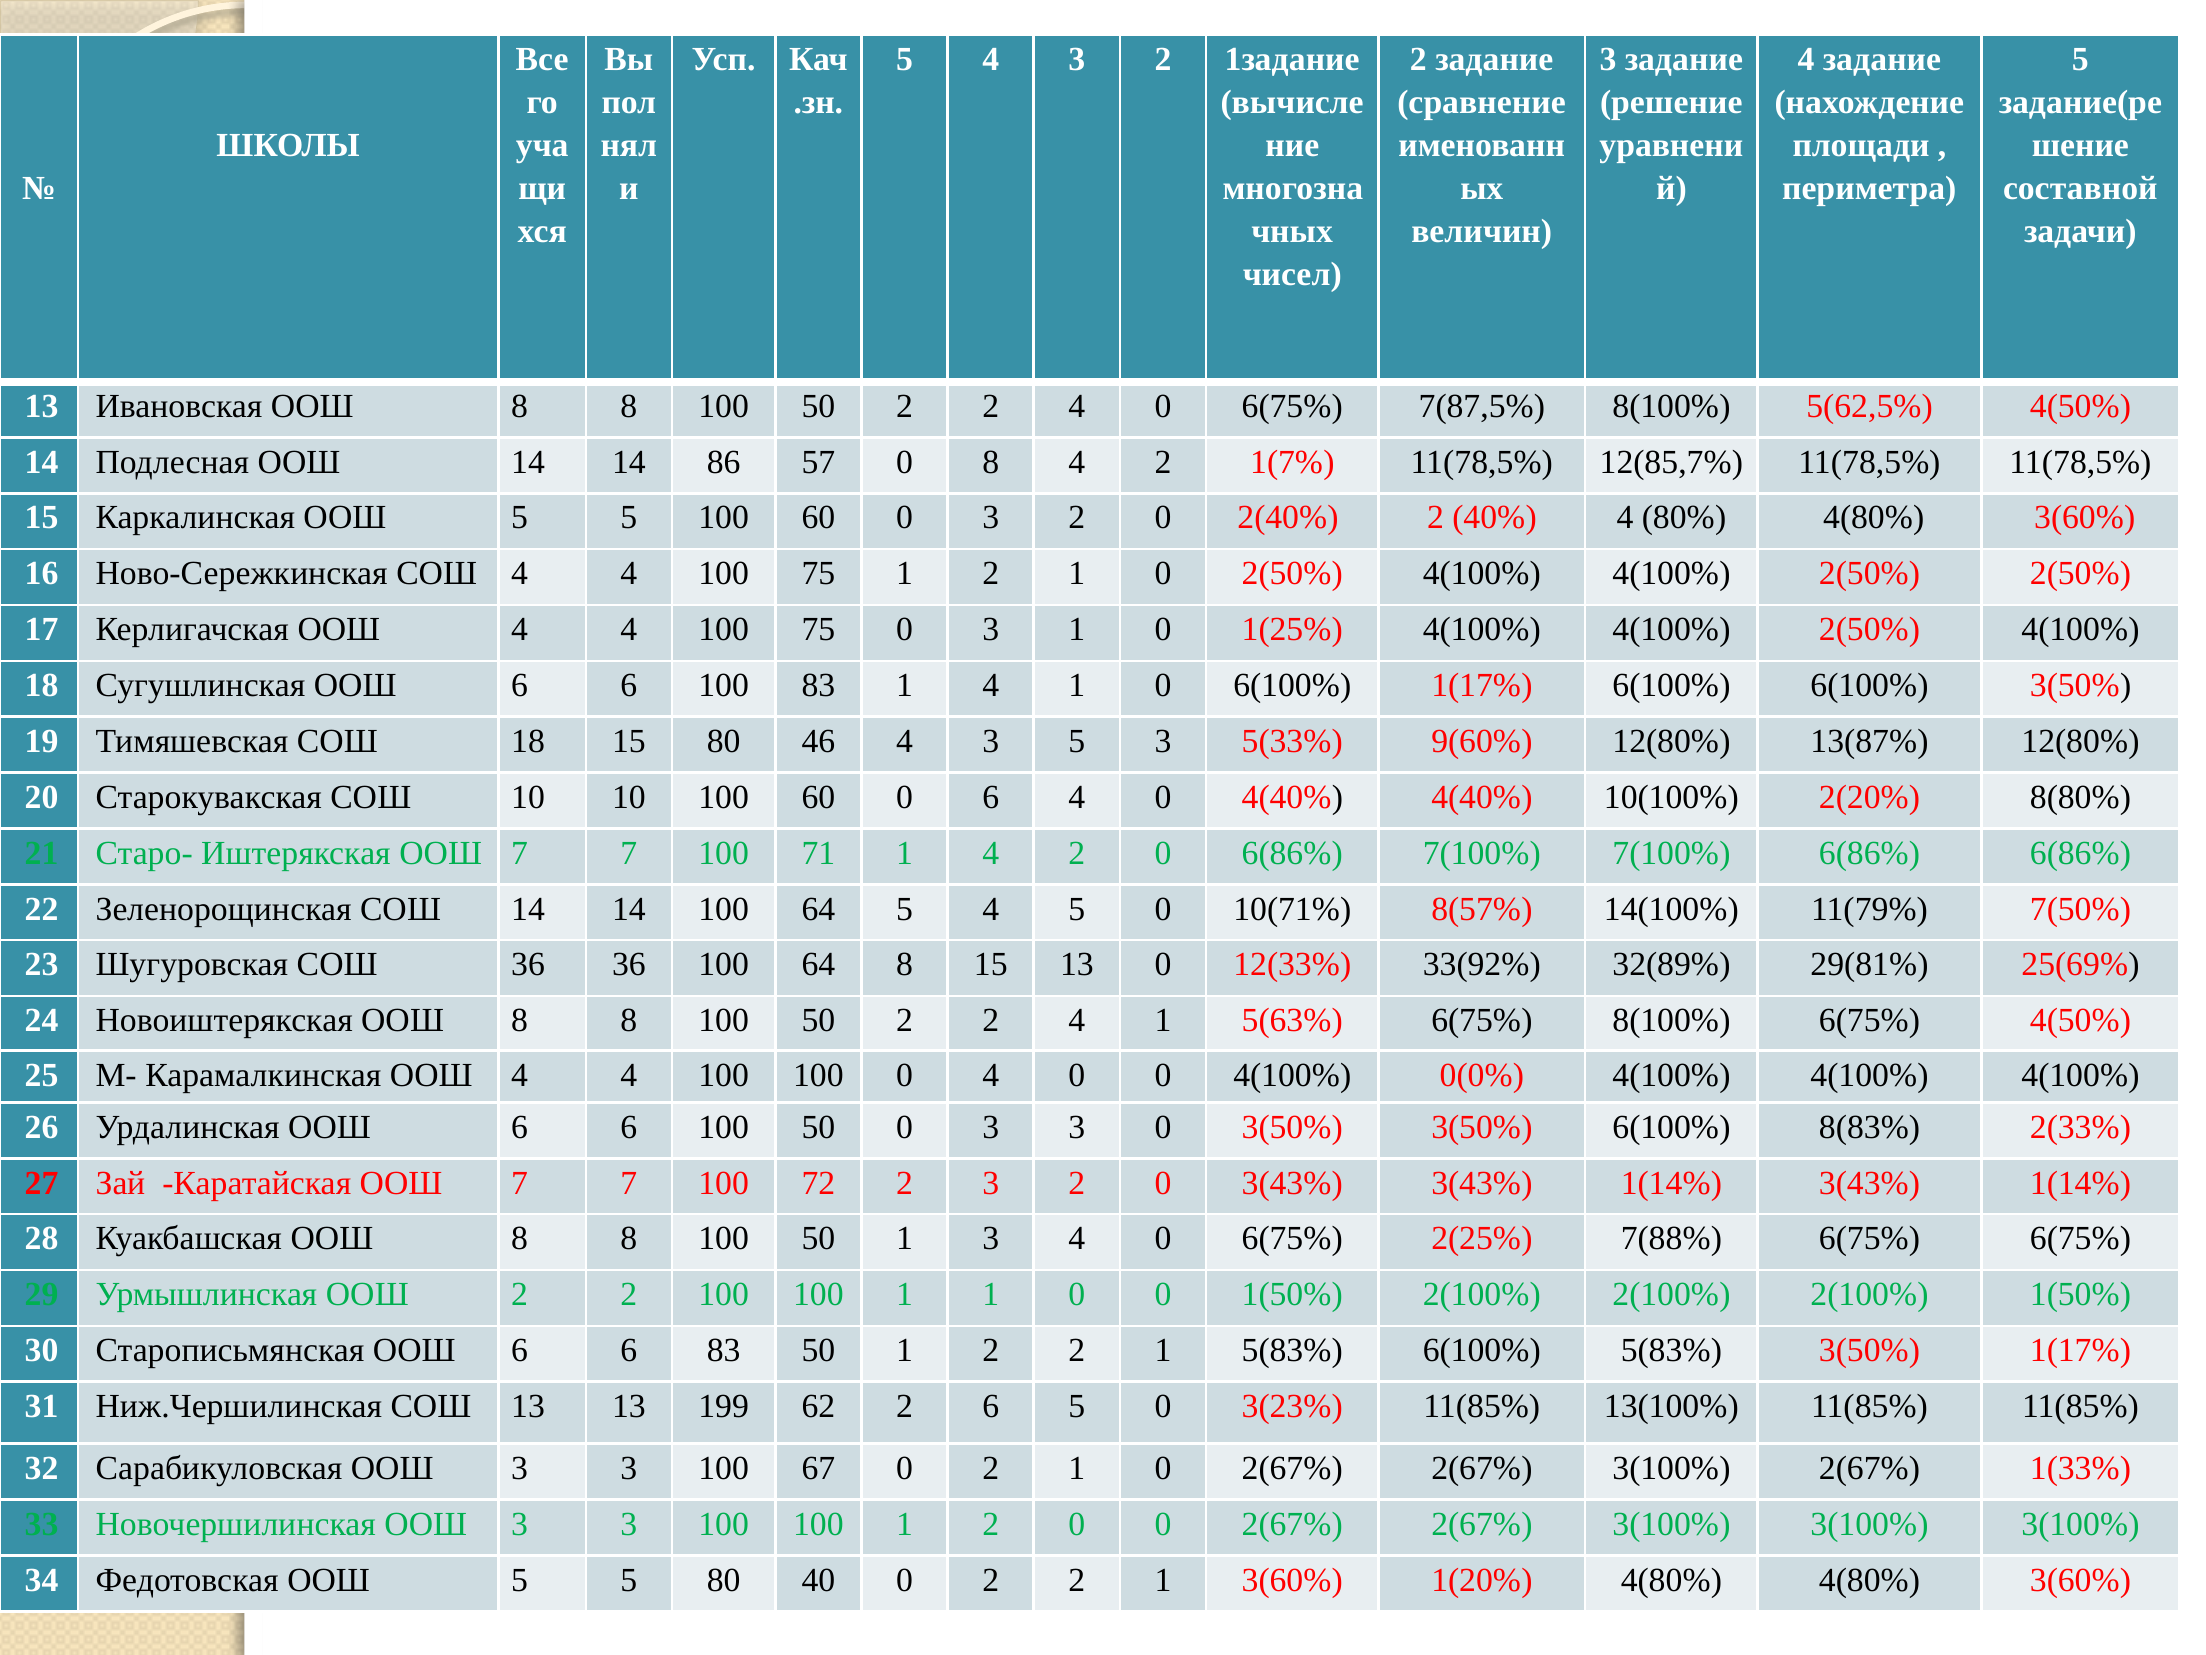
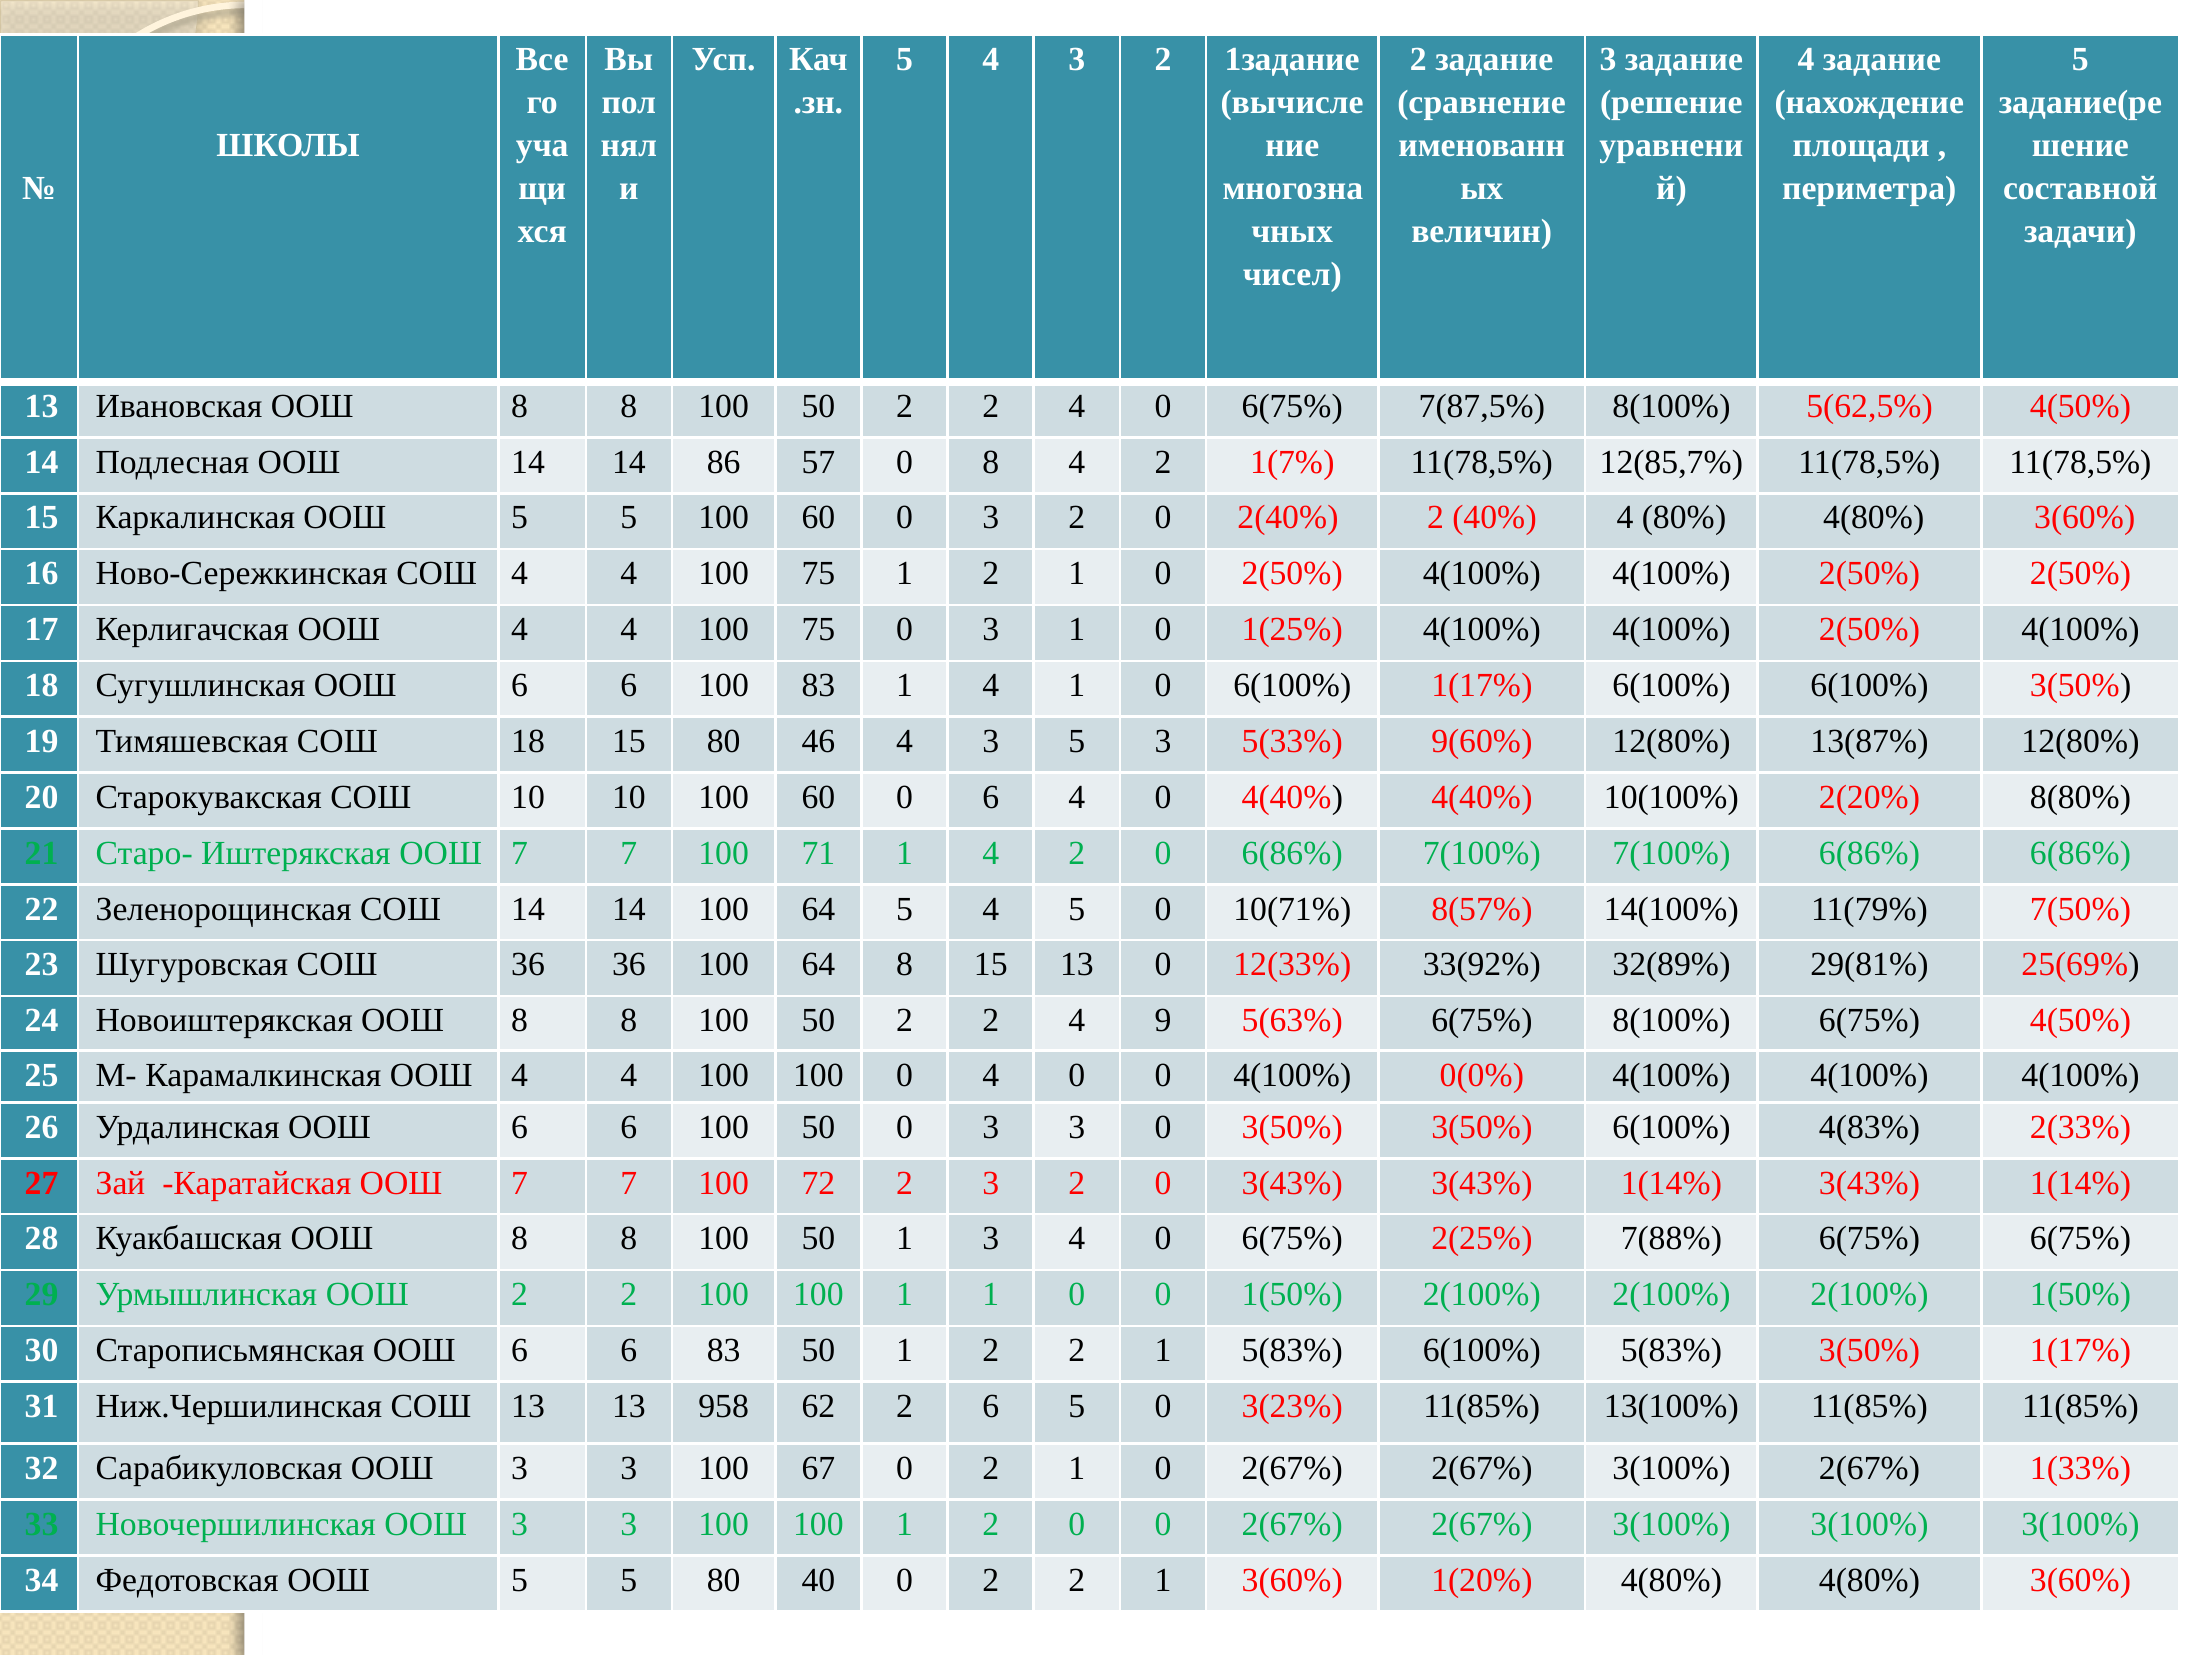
2 4 1: 1 -> 9 (1163, 1020)
8(83%: 8(83% -> 4(83% (1870, 1127)
199: 199 -> 958 (724, 1406)
